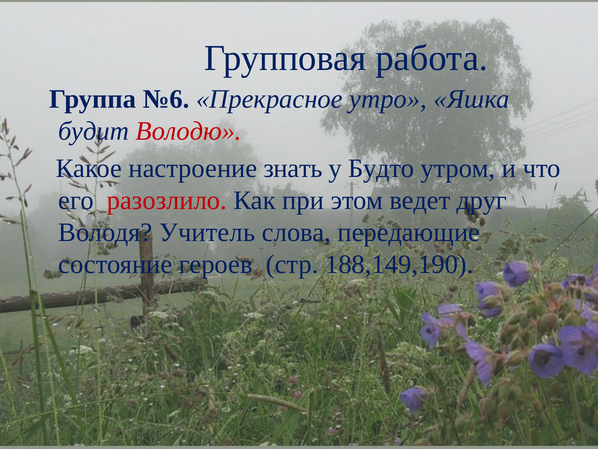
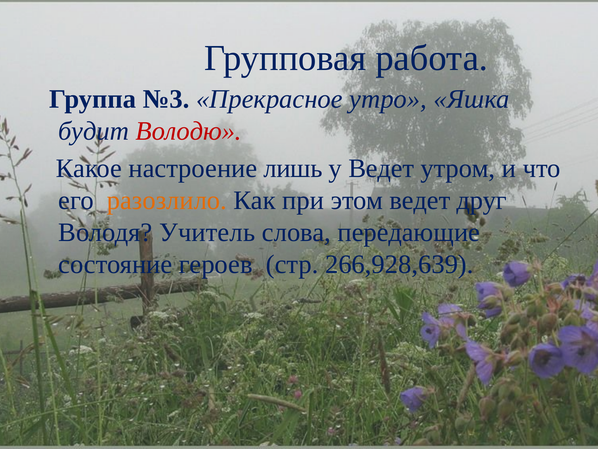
№6: №6 -> №3 (166, 99)
знать: знать -> лишь (293, 168)
у Будто: Будто -> Ведет (381, 168)
разозлило colour: red -> orange (167, 200)
188,149,190: 188,149,190 -> 266,928,639 (399, 264)
